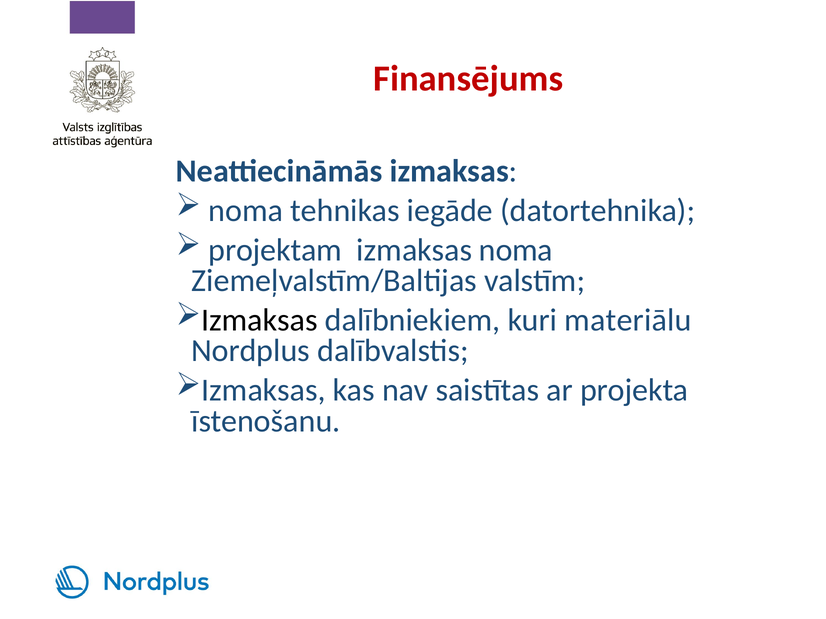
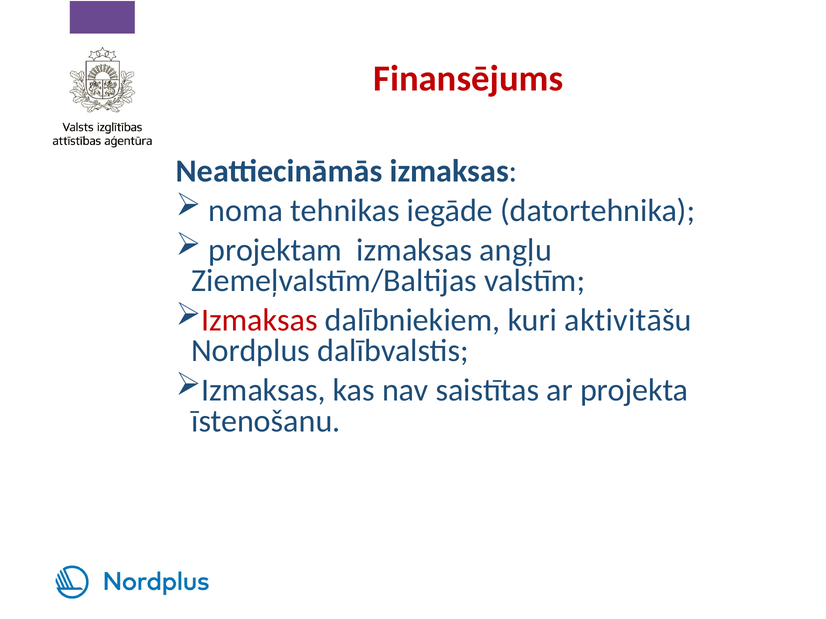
izmaksas noma: noma -> angļu (516, 250)
Izmaksas colour: black -> red (259, 320)
materiālu: materiālu -> aktivitāšu (628, 320)
